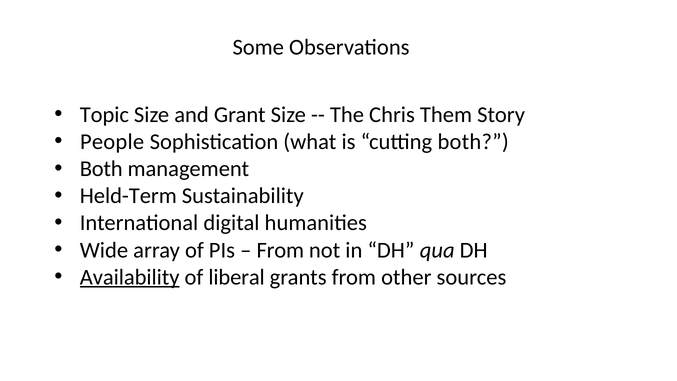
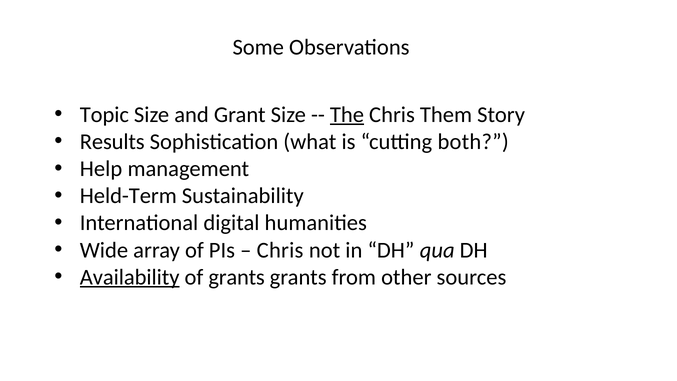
The underline: none -> present (347, 115)
People: People -> Results (112, 142)
Both: Both -> Help (101, 169)
From: From -> Chris (280, 250)
of liberal: liberal -> grants (237, 277)
